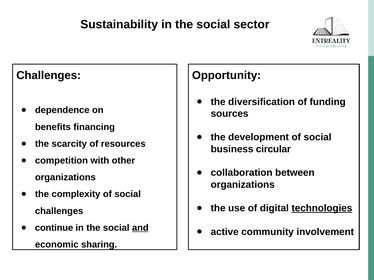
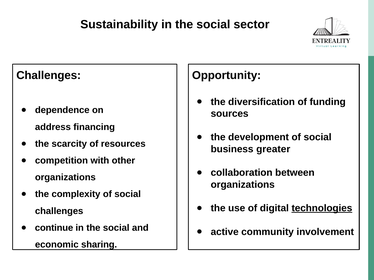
benefits: benefits -> address (53, 127)
circular: circular -> greater (273, 149)
and underline: present -> none (140, 228)
